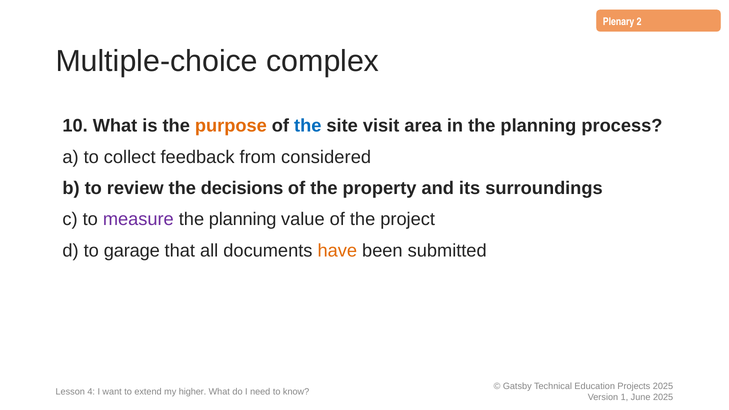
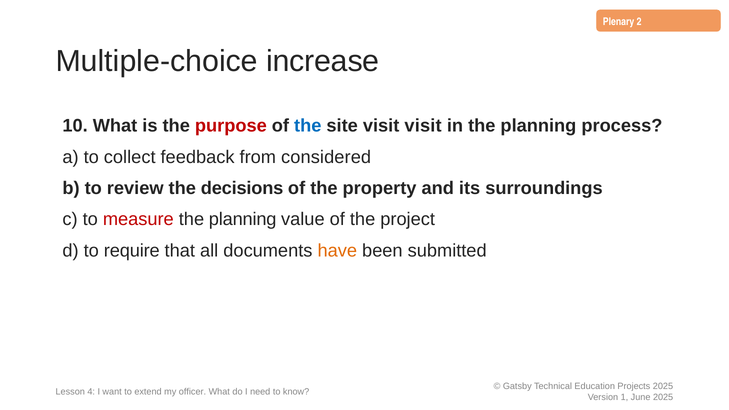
complex: complex -> increase (323, 61)
purpose colour: orange -> red (231, 126)
visit area: area -> visit (423, 126)
measure colour: purple -> red (138, 219)
garage: garage -> require (132, 251)
higher: higher -> officer (192, 392)
